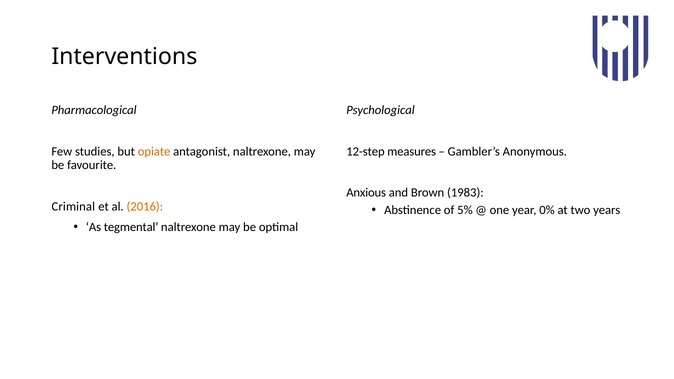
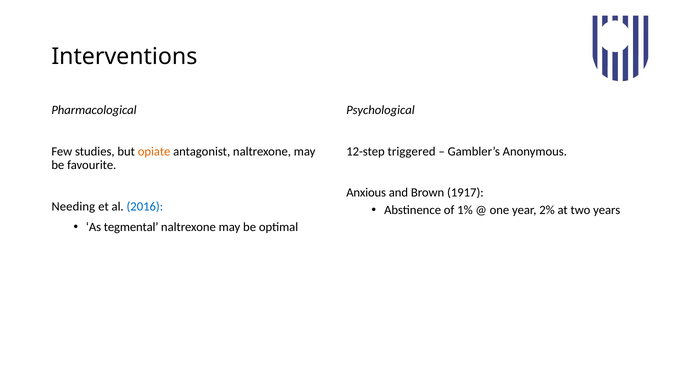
measures: measures -> triggered (412, 152)
1983: 1983 -> 1917 (465, 193)
Criminal: Criminal -> Needing (73, 207)
2016 colour: orange -> blue (145, 207)
5%: 5% -> 1% (465, 210)
0%: 0% -> 2% (547, 210)
